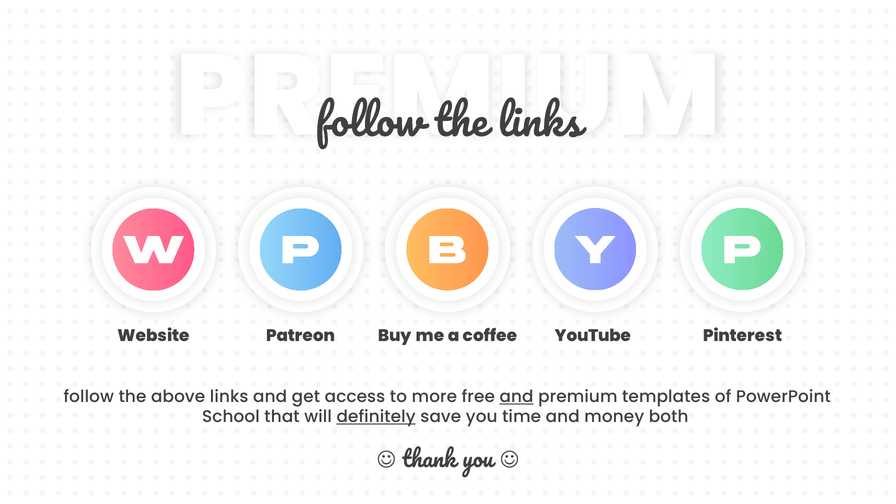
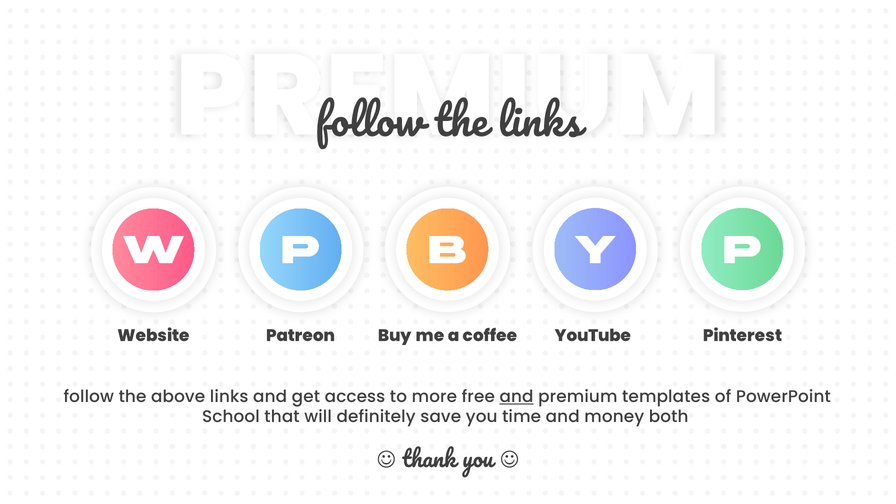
definitely underline: present -> none (376, 417)
